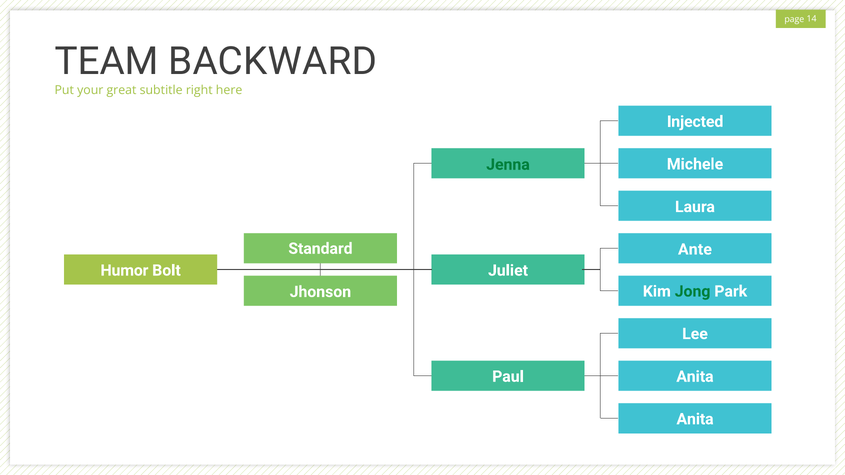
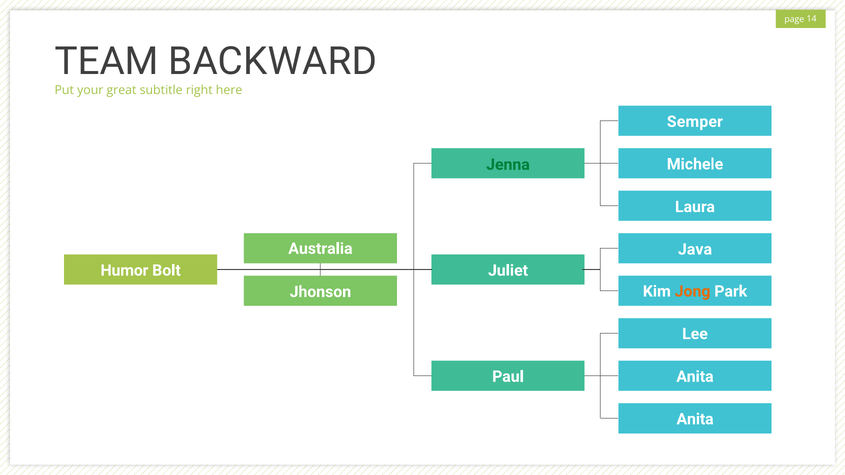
Injected: Injected -> Semper (695, 122)
Standard: Standard -> Australia (320, 249)
Ante: Ante -> Java (695, 250)
Jong colour: green -> orange (693, 292)
